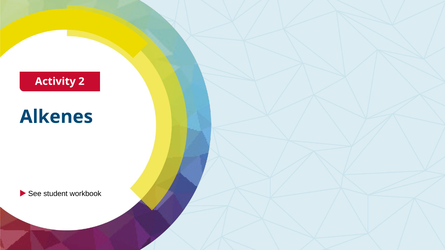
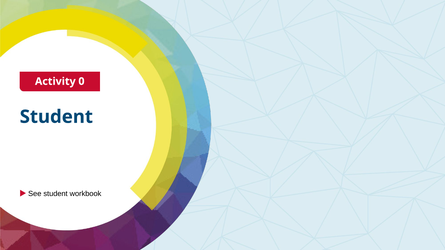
2: 2 -> 0 (81, 81)
Alkenes: Alkenes -> Student (56, 117)
